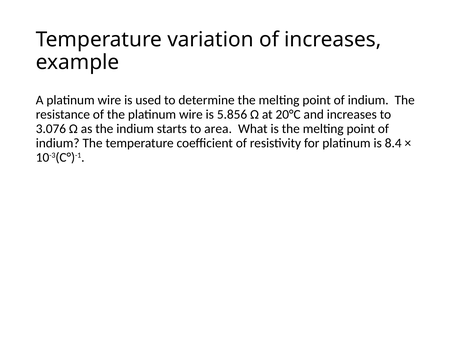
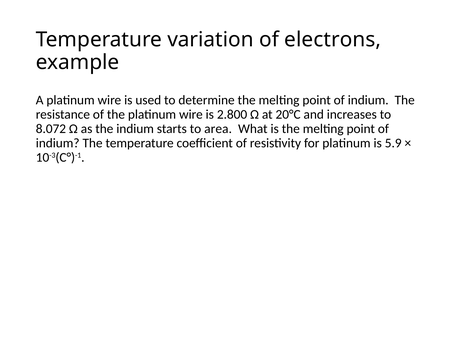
of increases: increases -> electrons (333, 40)
5.856: 5.856 -> 2.800 (232, 115)
3.076: 3.076 -> 8.072 (51, 129)
8.4: 8.4 -> 5.9 (393, 143)
